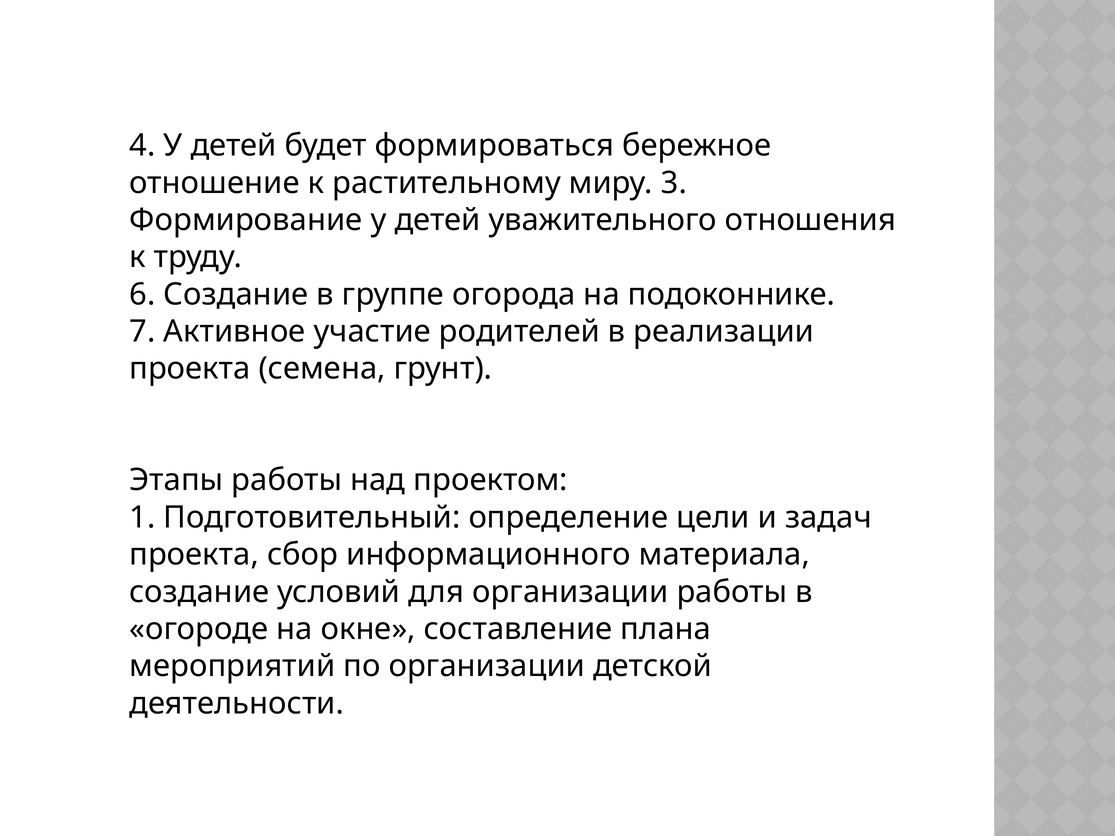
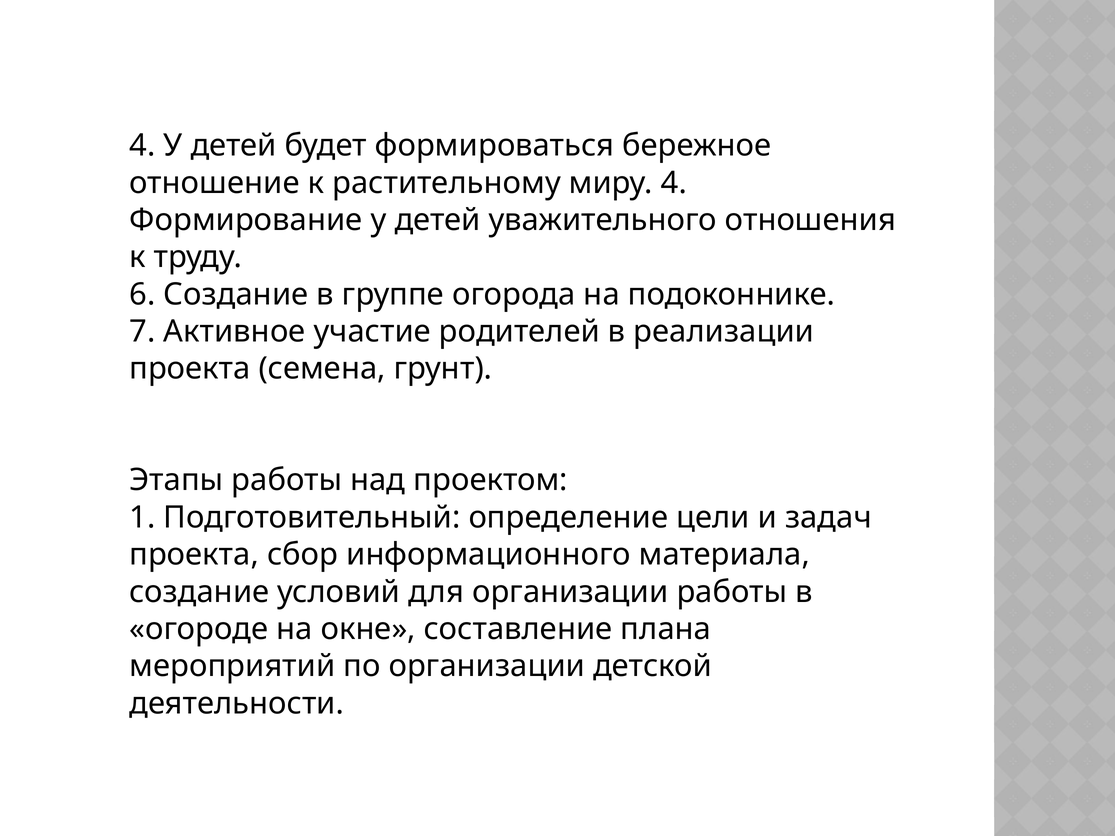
миру 3: 3 -> 4 (674, 183)
